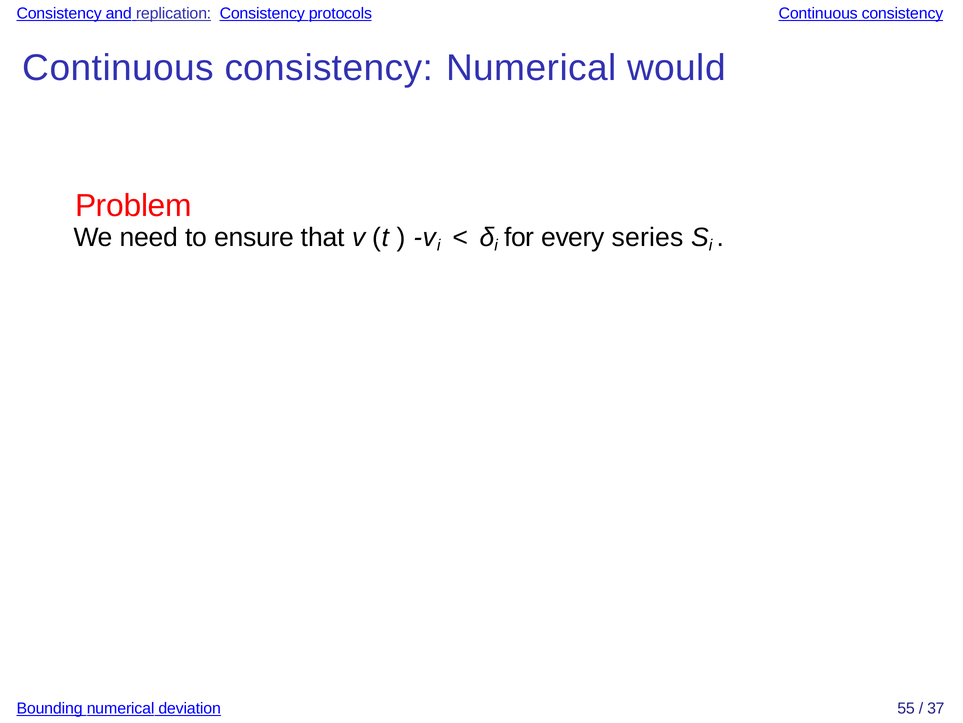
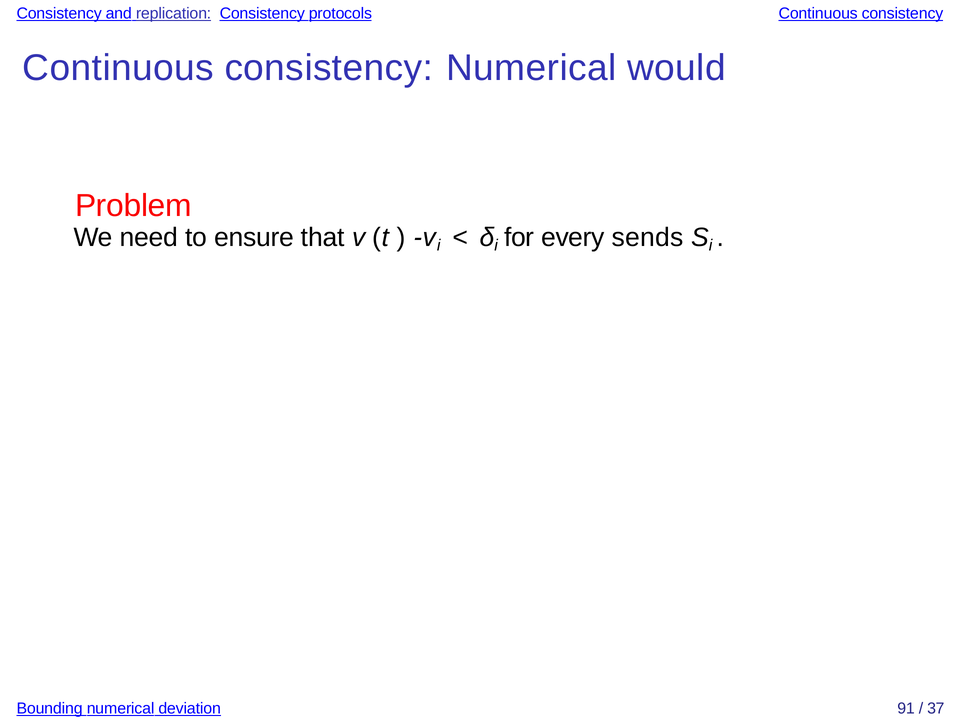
series: series -> sends (648, 238)
55: 55 -> 91 (906, 708)
